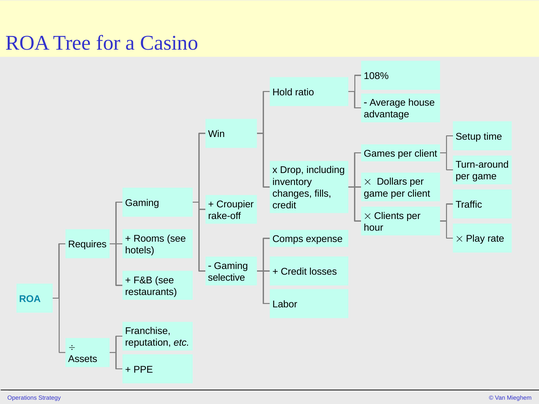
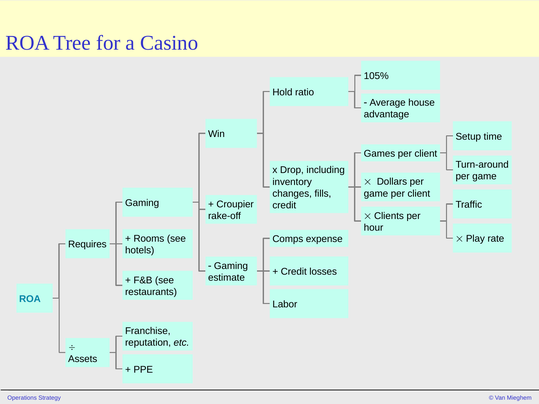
108%: 108% -> 105% (376, 76)
selective: selective -> estimate (226, 278)
